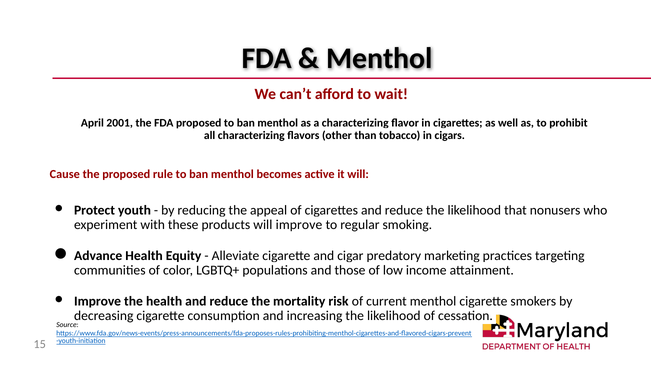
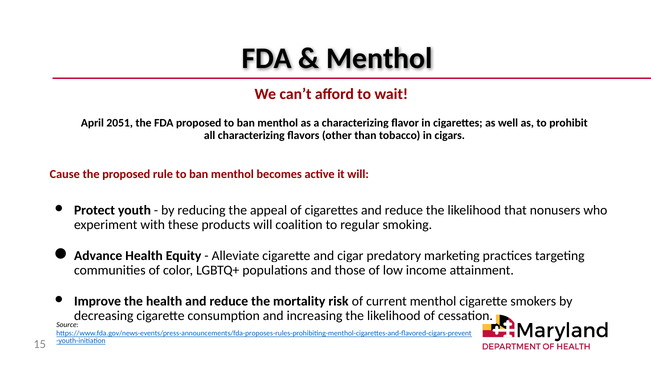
2001: 2001 -> 2051 (120, 123)
will improve: improve -> coalition (299, 225)
